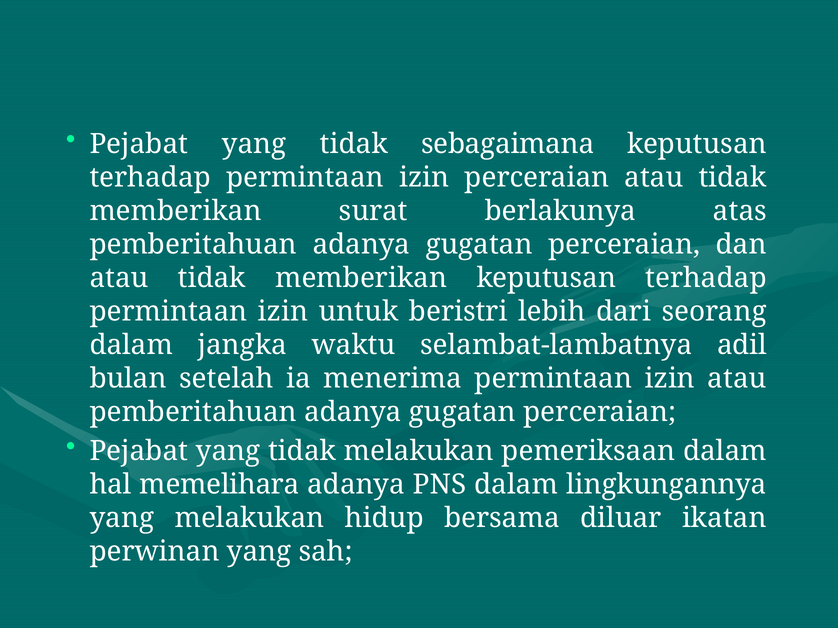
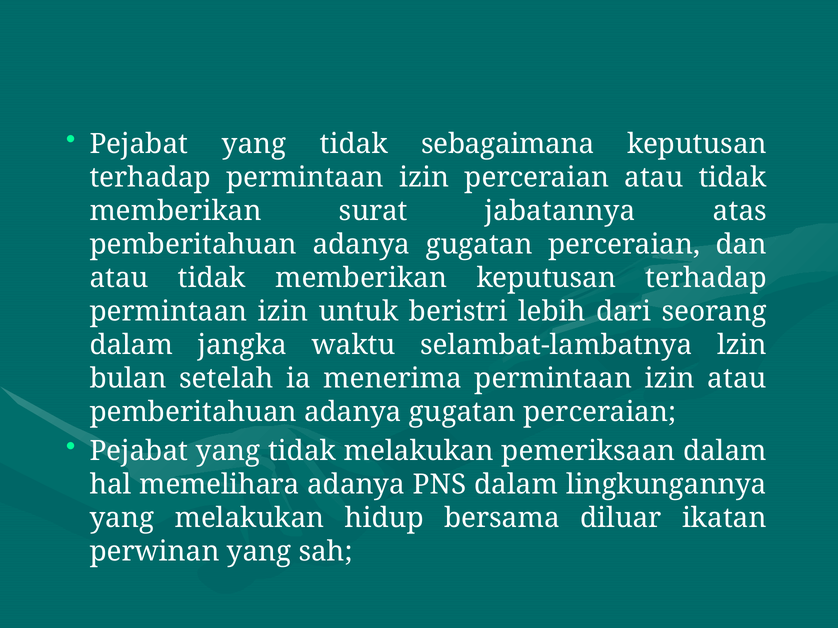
berlakunya: berlakunya -> jabatannya (560, 211)
adil: adil -> lzin (742, 345)
